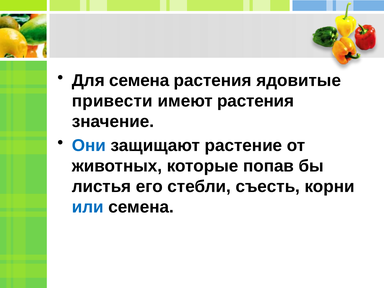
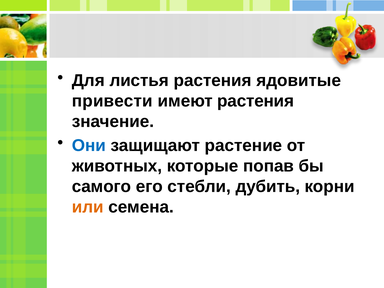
Для семена: семена -> листья (139, 81)
листья: листья -> самого (102, 186)
съесть: съесть -> дубить (268, 186)
или colour: blue -> orange (88, 207)
